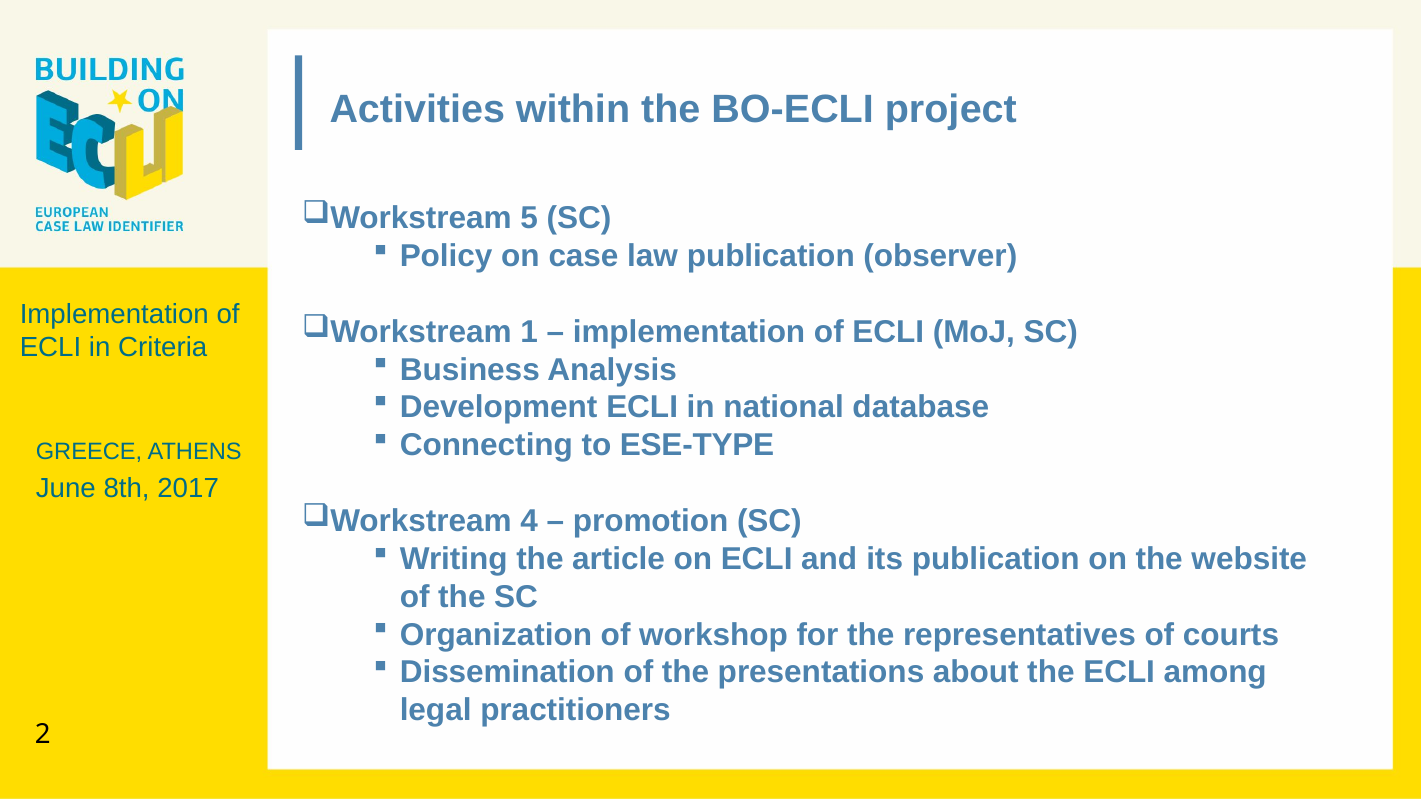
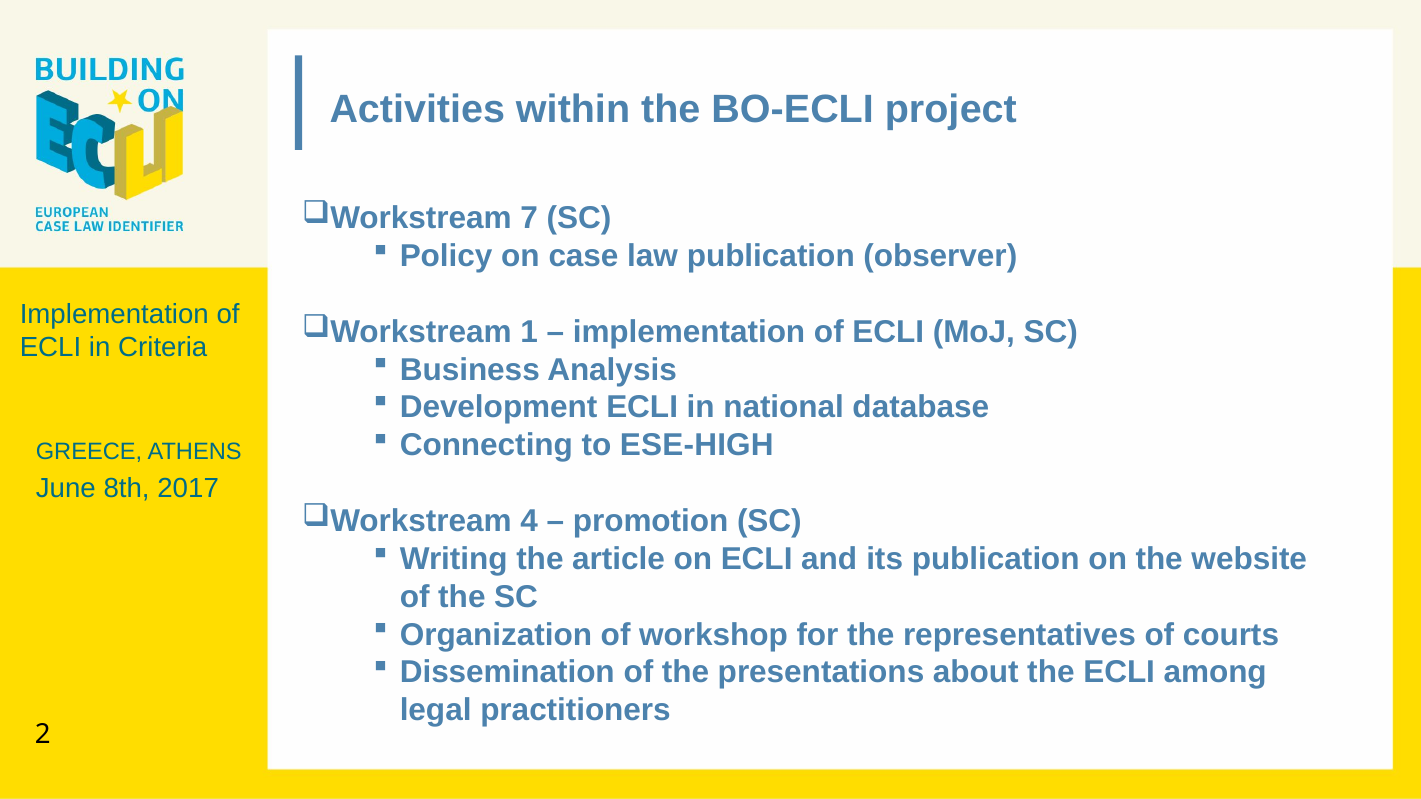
5: 5 -> 7 (529, 218)
ESE-TYPE: ESE-TYPE -> ESE-HIGH (697, 446)
